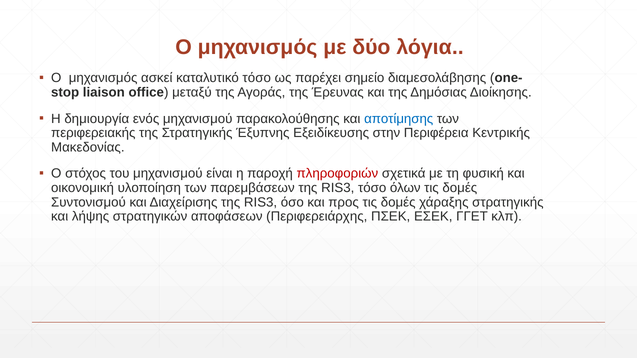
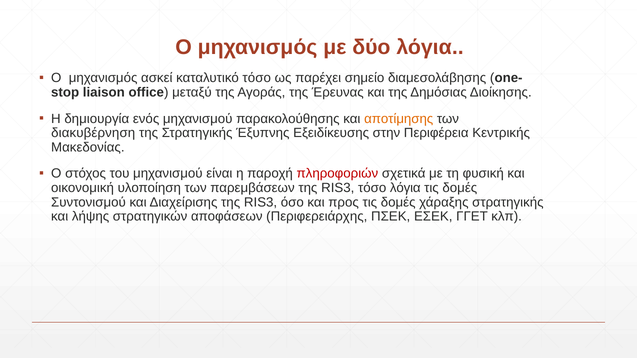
αποτίμησης colour: blue -> orange (399, 119)
περιφερειακής: περιφερειακής -> διακυβέρνηση (93, 133)
τόσο όλων: όλων -> λόγια (405, 188)
